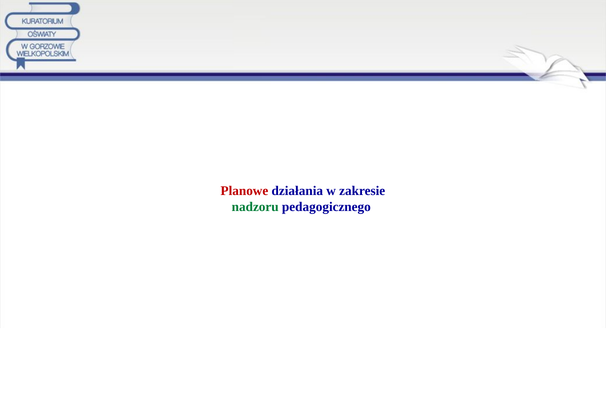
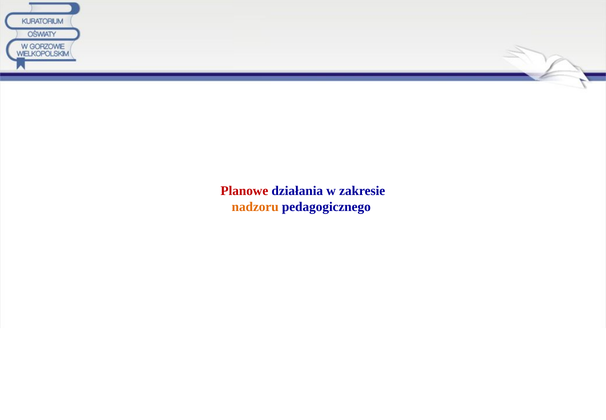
nadzoru colour: green -> orange (255, 207)
